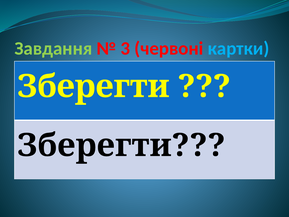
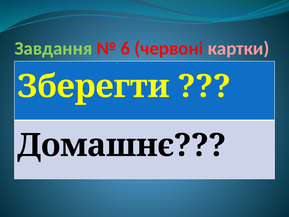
3: 3 -> 6 (125, 48)
картки colour: light blue -> pink (238, 48)
Зберегти: Зберегти -> Домашнє (122, 145)
